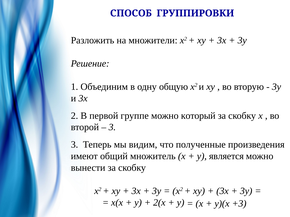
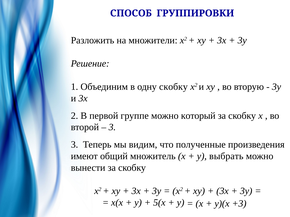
одну общую: общую -> скобку (173, 87)
является: является -> выбрать (226, 157)
2(х: 2(х -> 5(х (159, 203)
